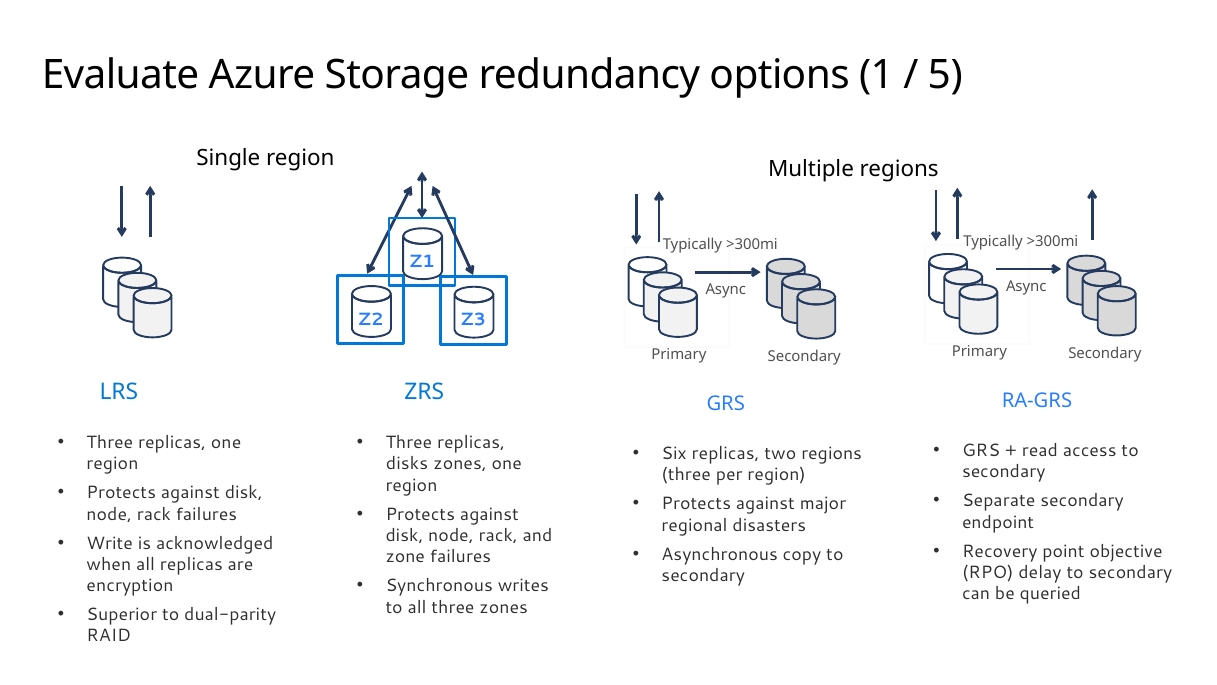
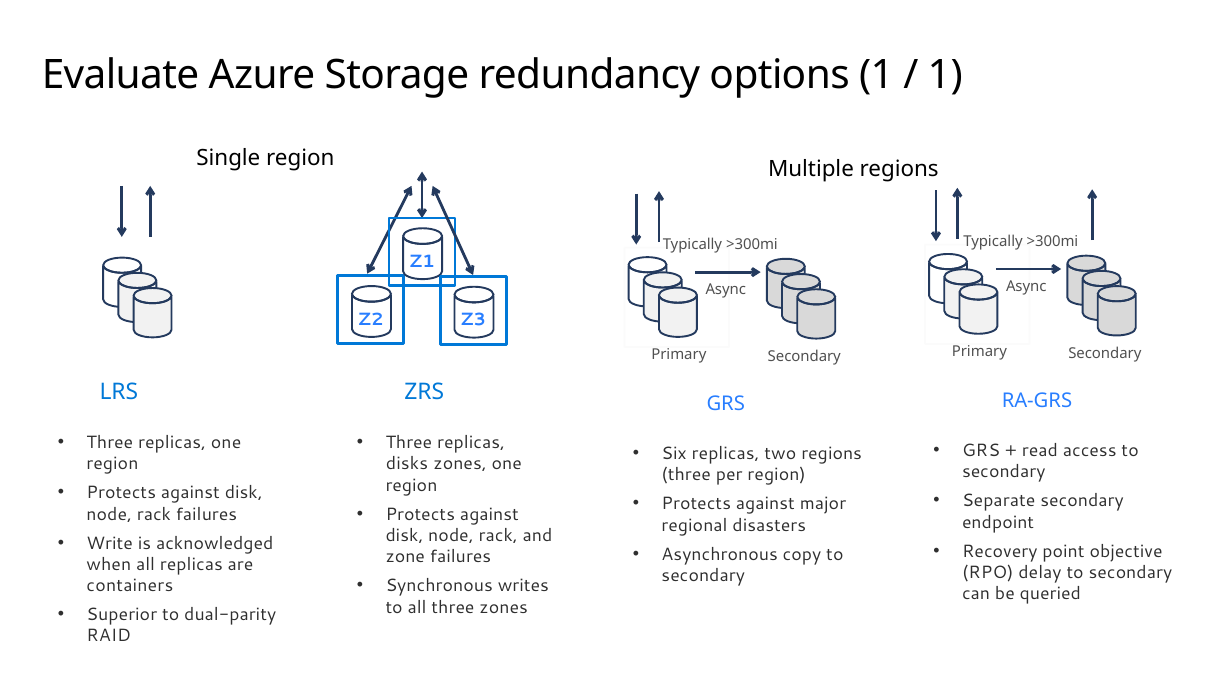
5: 5 -> 1 (945, 75)
encryption: encryption -> containers (130, 585)
